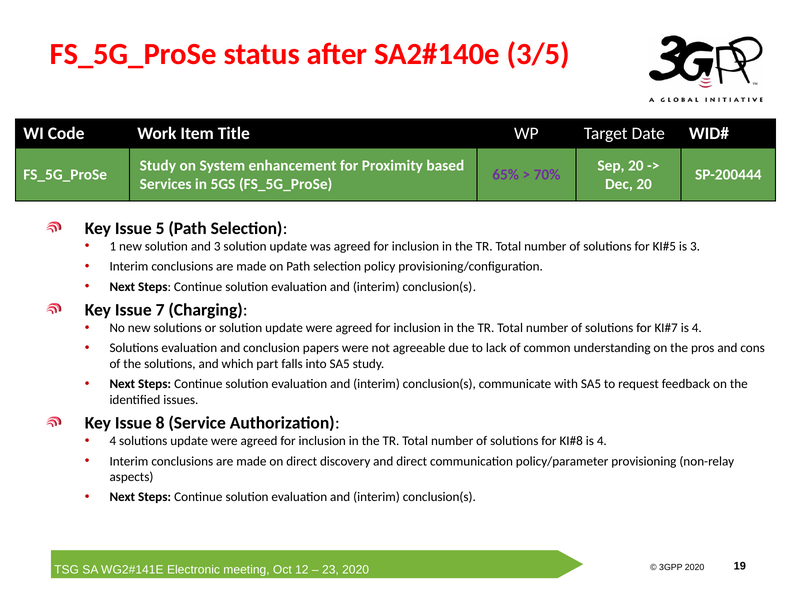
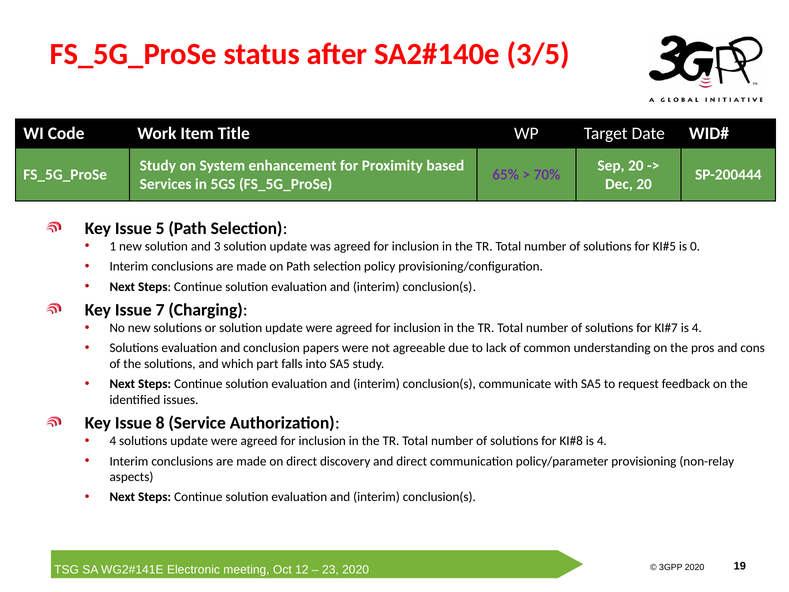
is 3: 3 -> 0 (695, 246)
